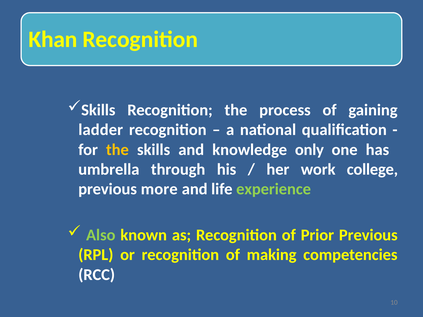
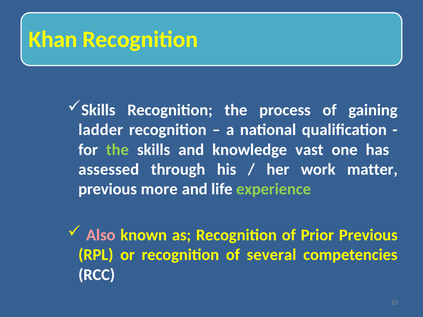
the colour: yellow -> light green (117, 150)
only: only -> vast (309, 150)
umbrella: umbrella -> assessed (109, 169)
college: college -> matter (372, 169)
Also colour: light green -> pink (101, 235)
making: making -> several (272, 255)
